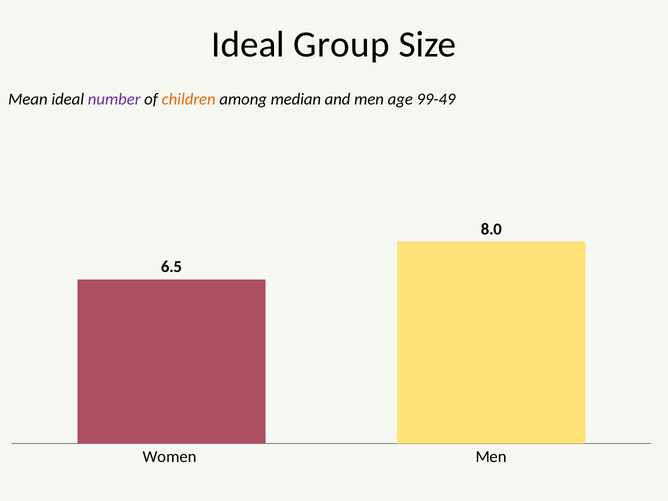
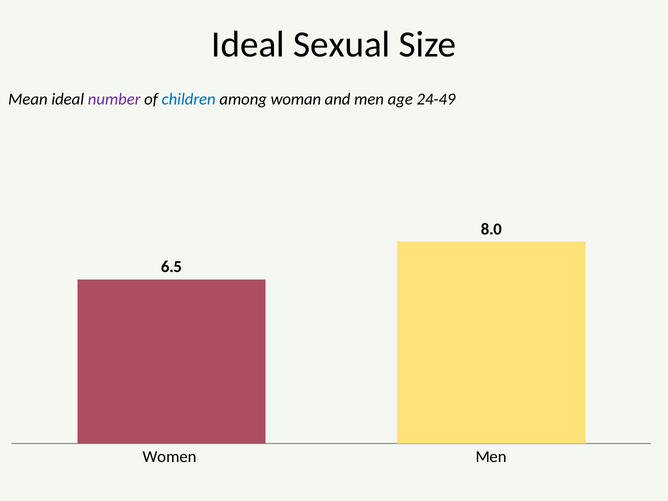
Group: Group -> Sexual (342, 44)
children colour: orange -> blue (189, 99)
median: median -> woman (296, 99)
99-49: 99-49 -> 24-49 (436, 99)
